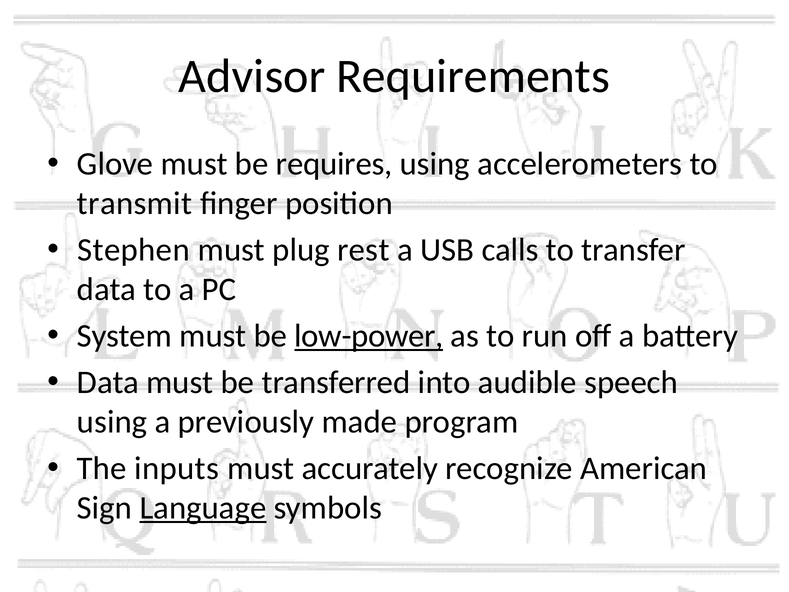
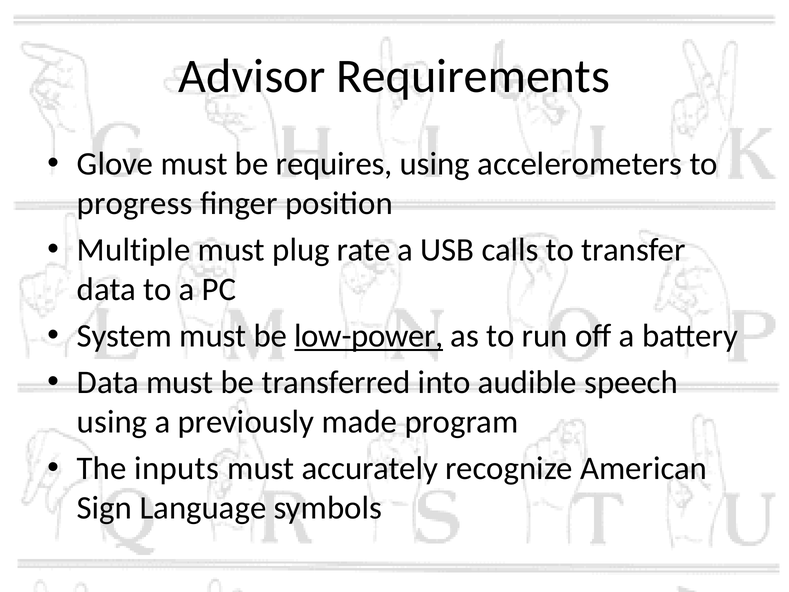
transmit: transmit -> progress (135, 203)
Stephen: Stephen -> Multiple (134, 250)
rest: rest -> rate (364, 250)
Language underline: present -> none (203, 508)
